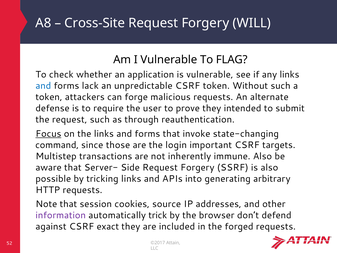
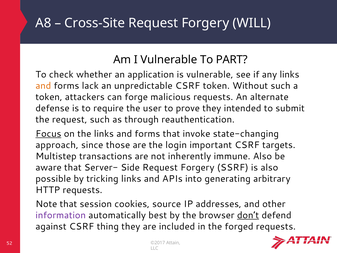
FLAG: FLAG -> PART (232, 59)
and colour: blue -> orange (43, 86)
command: command -> approach (57, 145)
trick: trick -> best (158, 215)
don’t underline: none -> present (248, 215)
exact: exact -> thing (108, 226)
